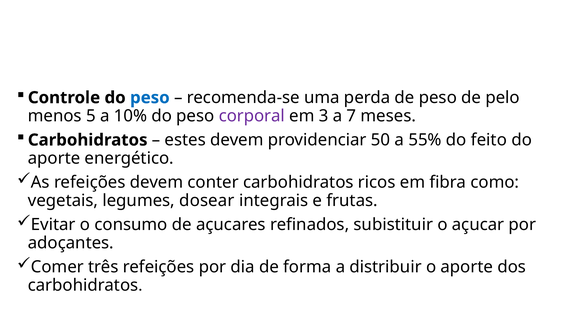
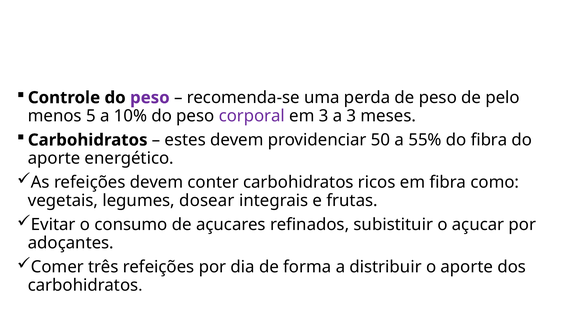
peso colour: blue -> purple (150, 98)
a 7: 7 -> 3 (351, 116)
do feito: feito -> fibra (489, 140)
